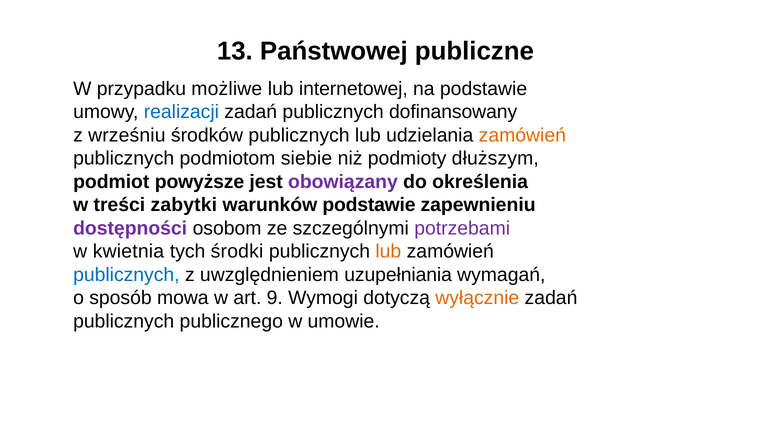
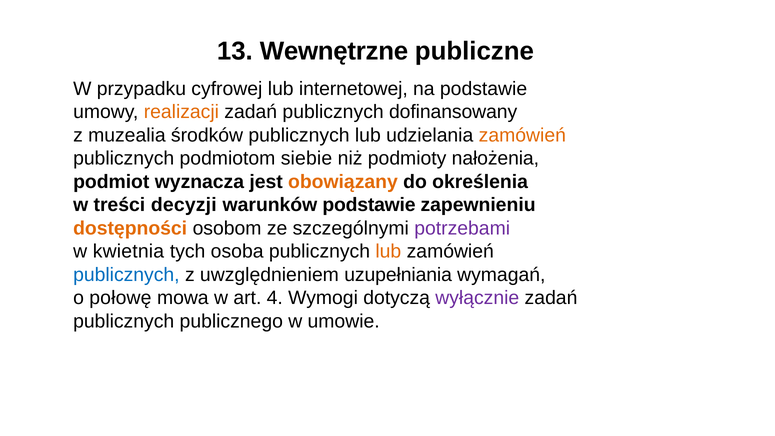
Państwowej: Państwowej -> Wewnętrzne (334, 51)
możliwe: możliwe -> cyfrowej (227, 89)
realizacji colour: blue -> orange (181, 112)
wrześniu: wrześniu -> muzealia (127, 135)
dłuższym: dłuższym -> nałożenia (495, 158)
powyższe: powyższe -> wyznacza (199, 182)
obowiązany colour: purple -> orange (343, 182)
zabytki: zabytki -> decyzji (184, 205)
dostępności colour: purple -> orange (130, 228)
środki: środki -> osoba (237, 251)
sposób: sposób -> połowę (120, 298)
9: 9 -> 4 (275, 298)
wyłącznie colour: orange -> purple (477, 298)
